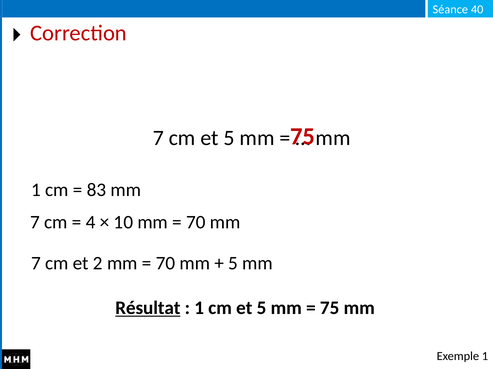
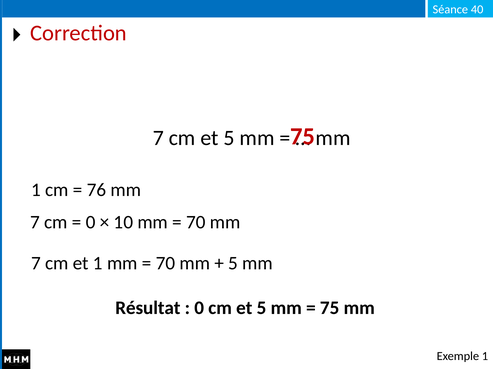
83: 83 -> 76 (96, 190)
4: 4 -> 0 (91, 223)
et 2: 2 -> 1 (98, 264)
Résultat underline: present -> none (148, 309)
1: 1 -> 0 (199, 309)
